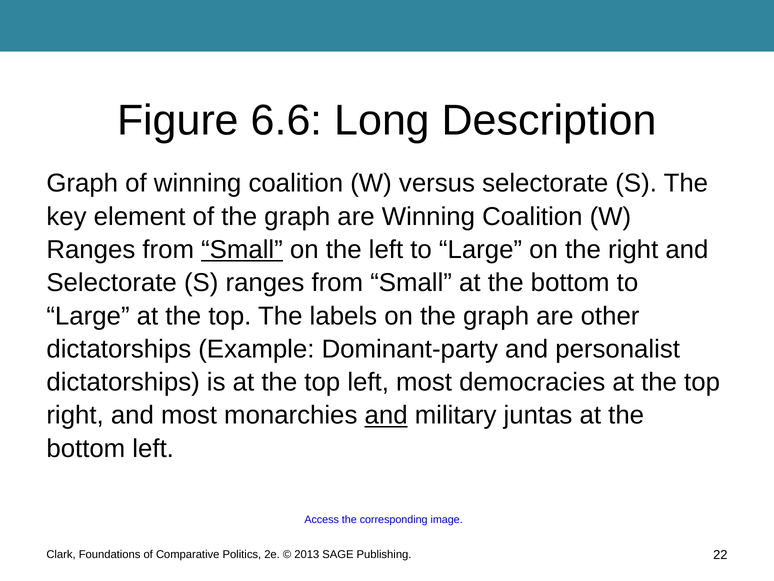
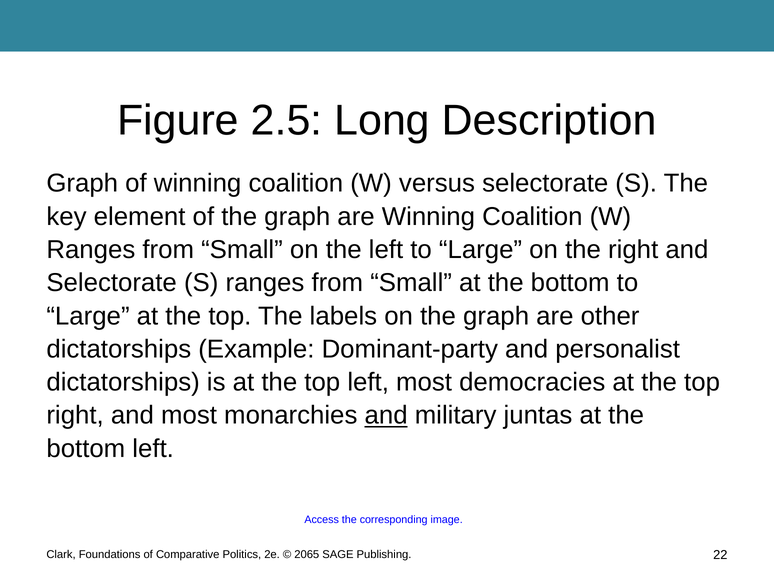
6.6: 6.6 -> 2.5 (287, 120)
Small underline: present -> none (242, 249)
2013: 2013 -> 2065 (307, 554)
